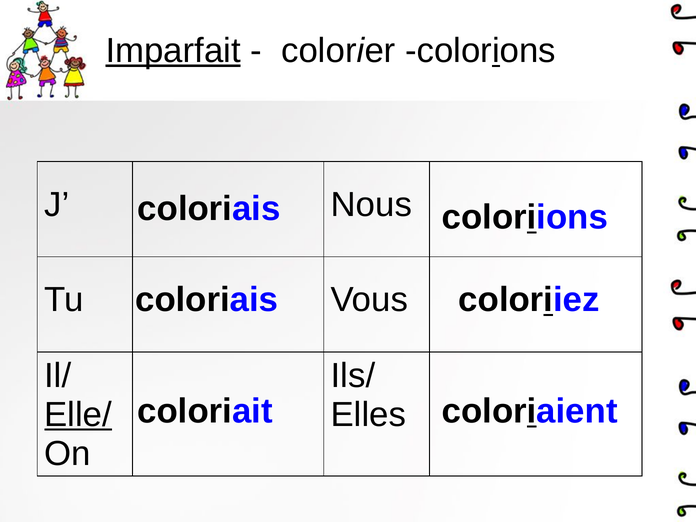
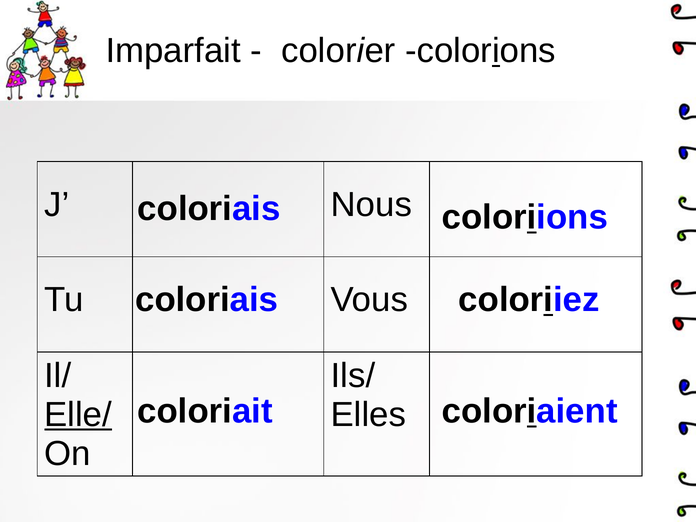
Imparfait underline: present -> none (173, 51)
